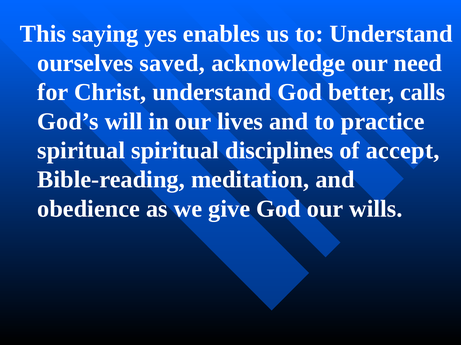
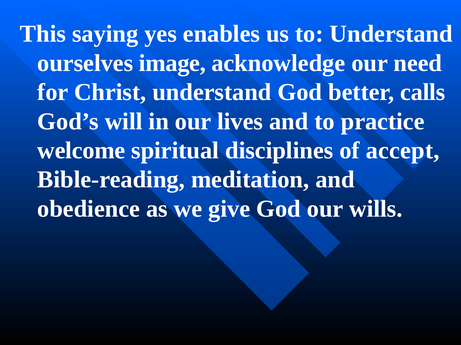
saved: saved -> image (172, 63)
spiritual: spiritual -> welcome (81, 151)
